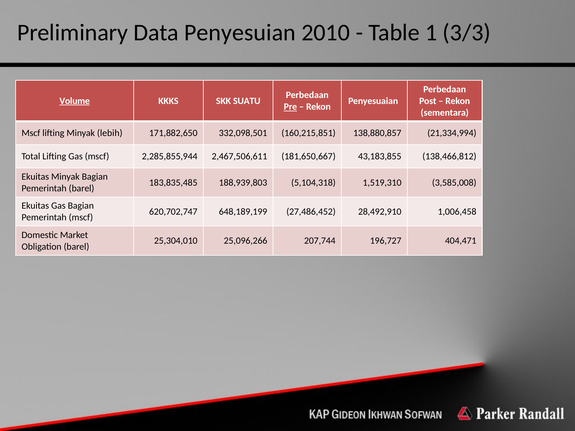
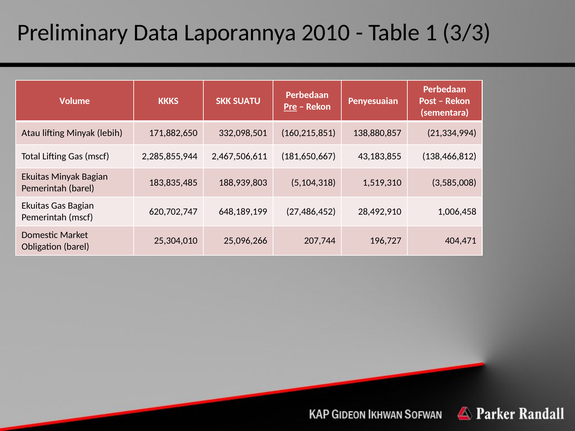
Penyesuian: Penyesuian -> Laporannya (240, 33)
Volume underline: present -> none (75, 101)
Mscf: Mscf -> Atau (31, 133)
